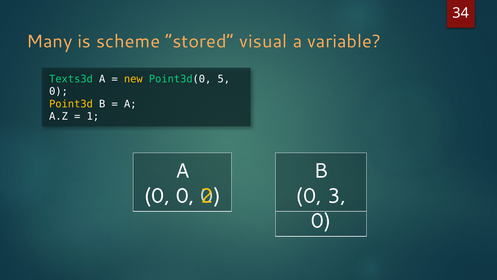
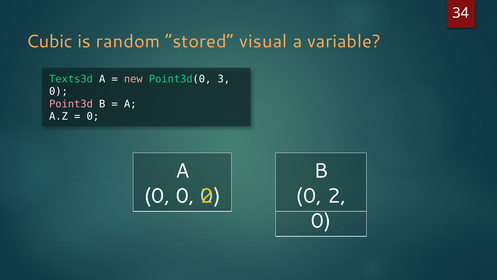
Many: Many -> Cubic (50, 41)
scheme: scheme -> random (128, 41)
new colour: yellow -> pink (133, 79)
5: 5 -> 3 (224, 79)
Point3d colour: yellow -> pink (71, 104)
1: 1 -> 0 (93, 116)
3: 3 -> 2 (337, 196)
